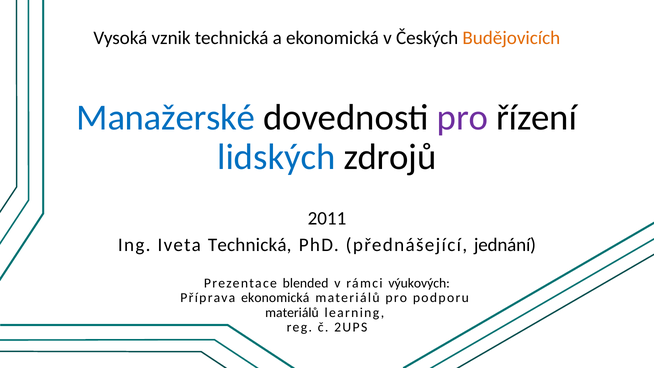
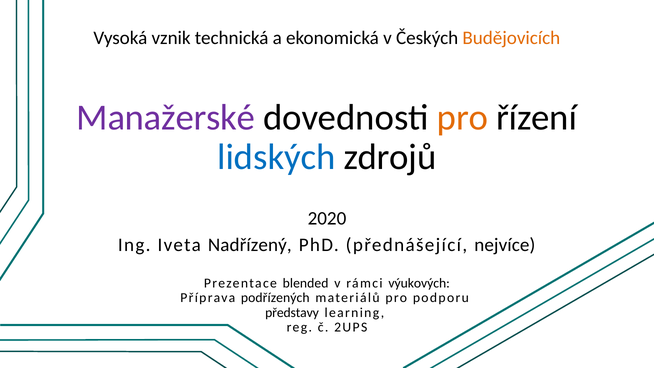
Manažerské colour: blue -> purple (166, 118)
pro colour: purple -> orange (463, 118)
2011: 2011 -> 2020 (327, 218)
Iveta Technická: Technická -> Nadřízený (250, 245)
jednání: jednání -> nejvíce (505, 245)
Příprava ekonomická: ekonomická -> podřízených (275, 298)
materiálů: materiálů -> představy (292, 313)
